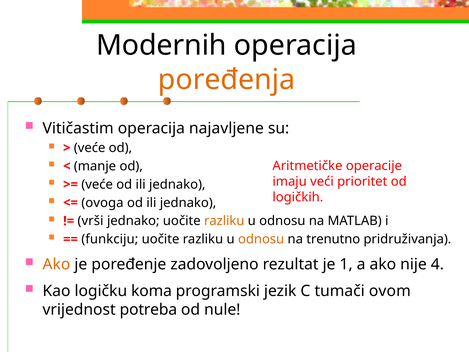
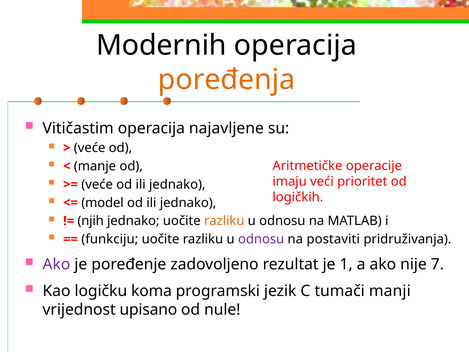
ovoga: ovoga -> model (103, 203)
vrši: vrši -> njih (91, 221)
odnosu colour: orange -> purple (261, 239)
trenutno: trenutno -> postaviti (333, 239)
Ako colour: orange -> purple (56, 264)
4: 4 -> 7 (437, 264)
ovom: ovom -> manji (390, 291)
potreba: potreba -> upisano (148, 310)
